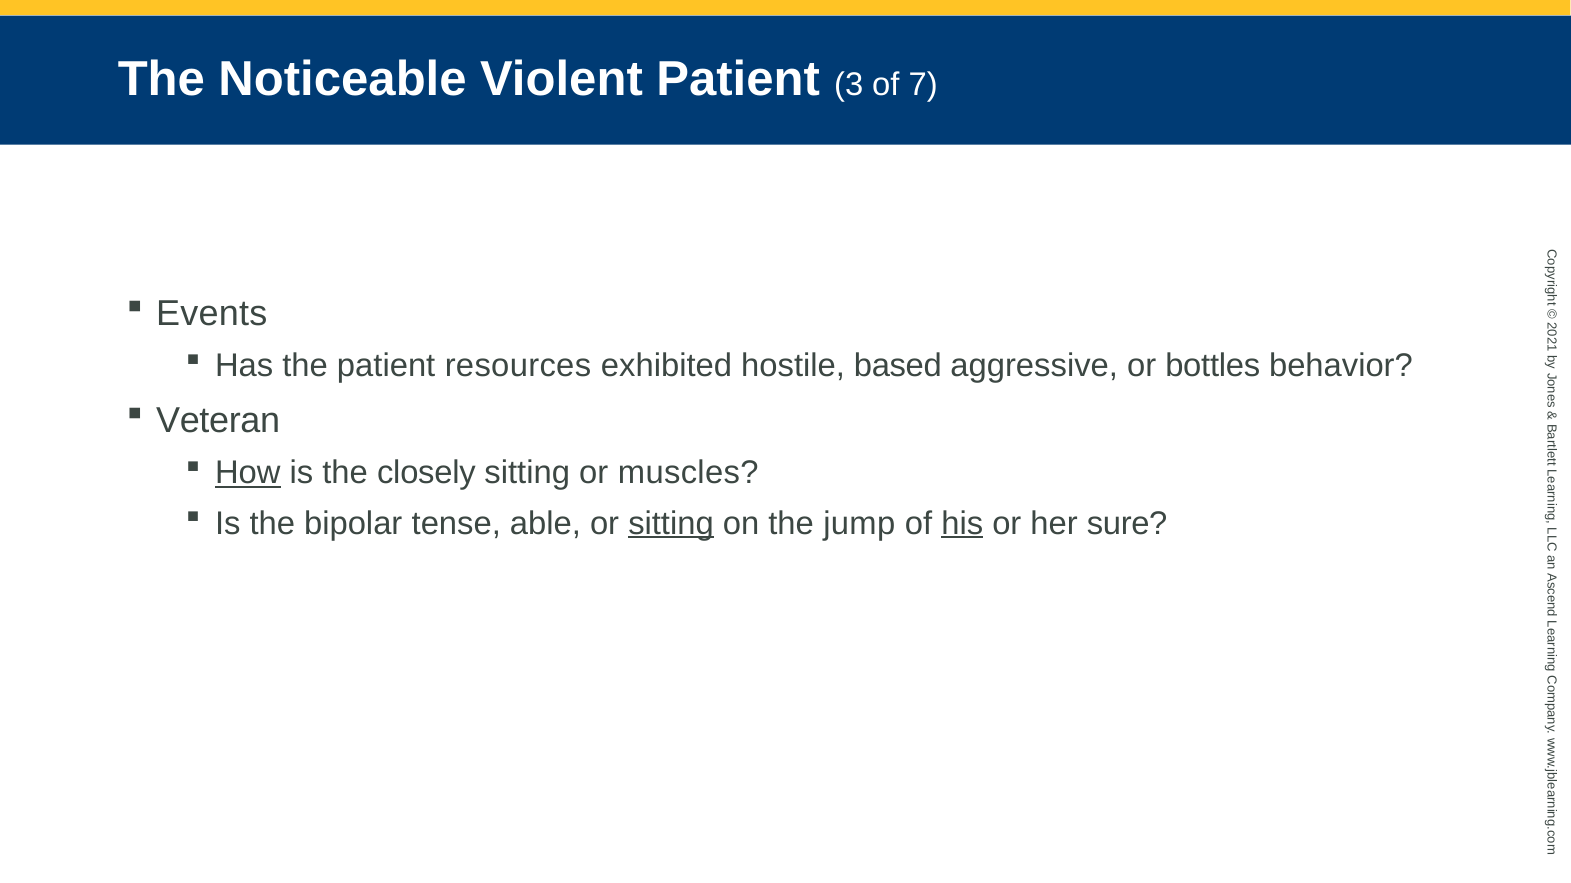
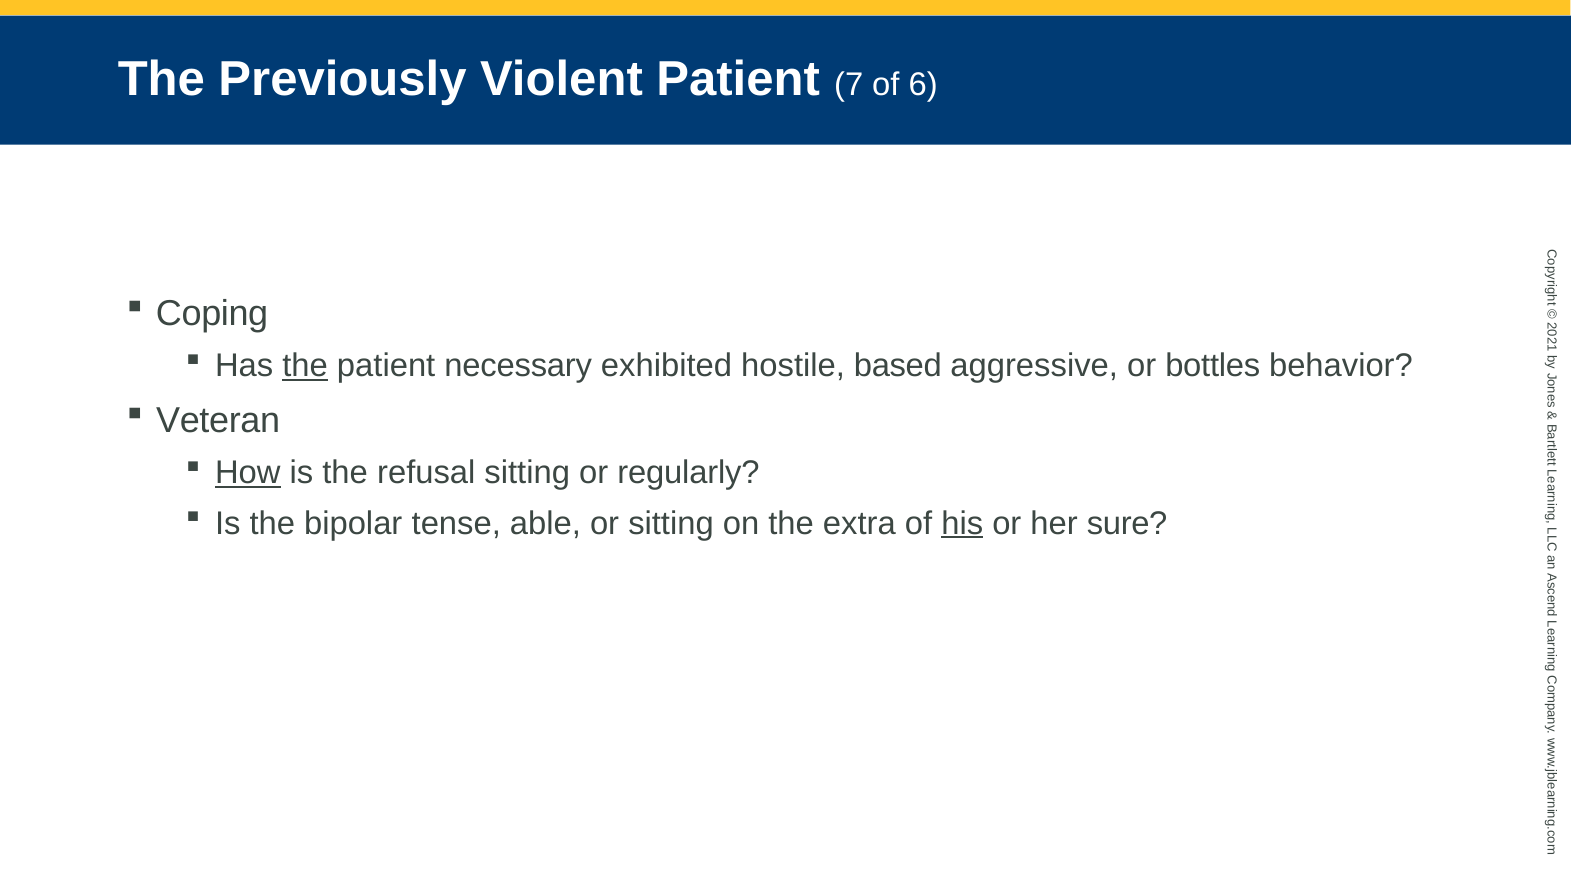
Noticeable: Noticeable -> Previously (343, 79)
3: 3 -> 7 (849, 84)
7: 7 -> 6 (923, 84)
Events: Events -> Coping (212, 314)
the underline: none -> present (305, 366)
resources: resources -> necessary (518, 366)
closely: closely -> refusal (426, 473)
muscles: muscles -> regularly (688, 473)
sitting underline: present -> none (671, 524)
jump: jump -> extra (859, 524)
